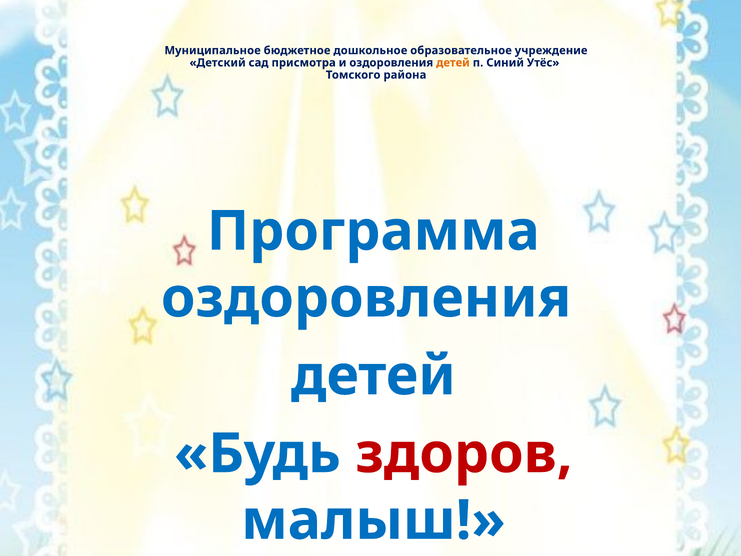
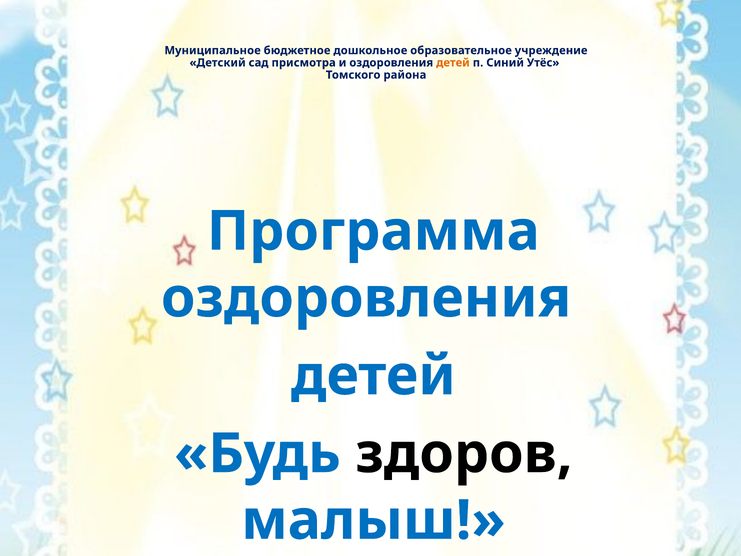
здоров colour: red -> black (464, 454)
